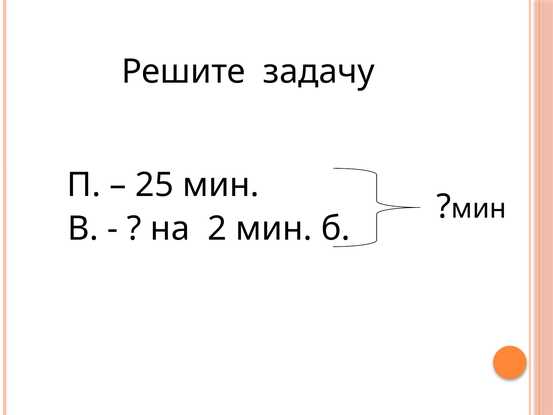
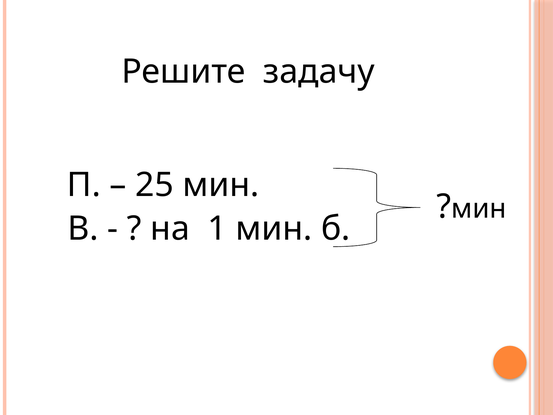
2: 2 -> 1 (217, 228)
